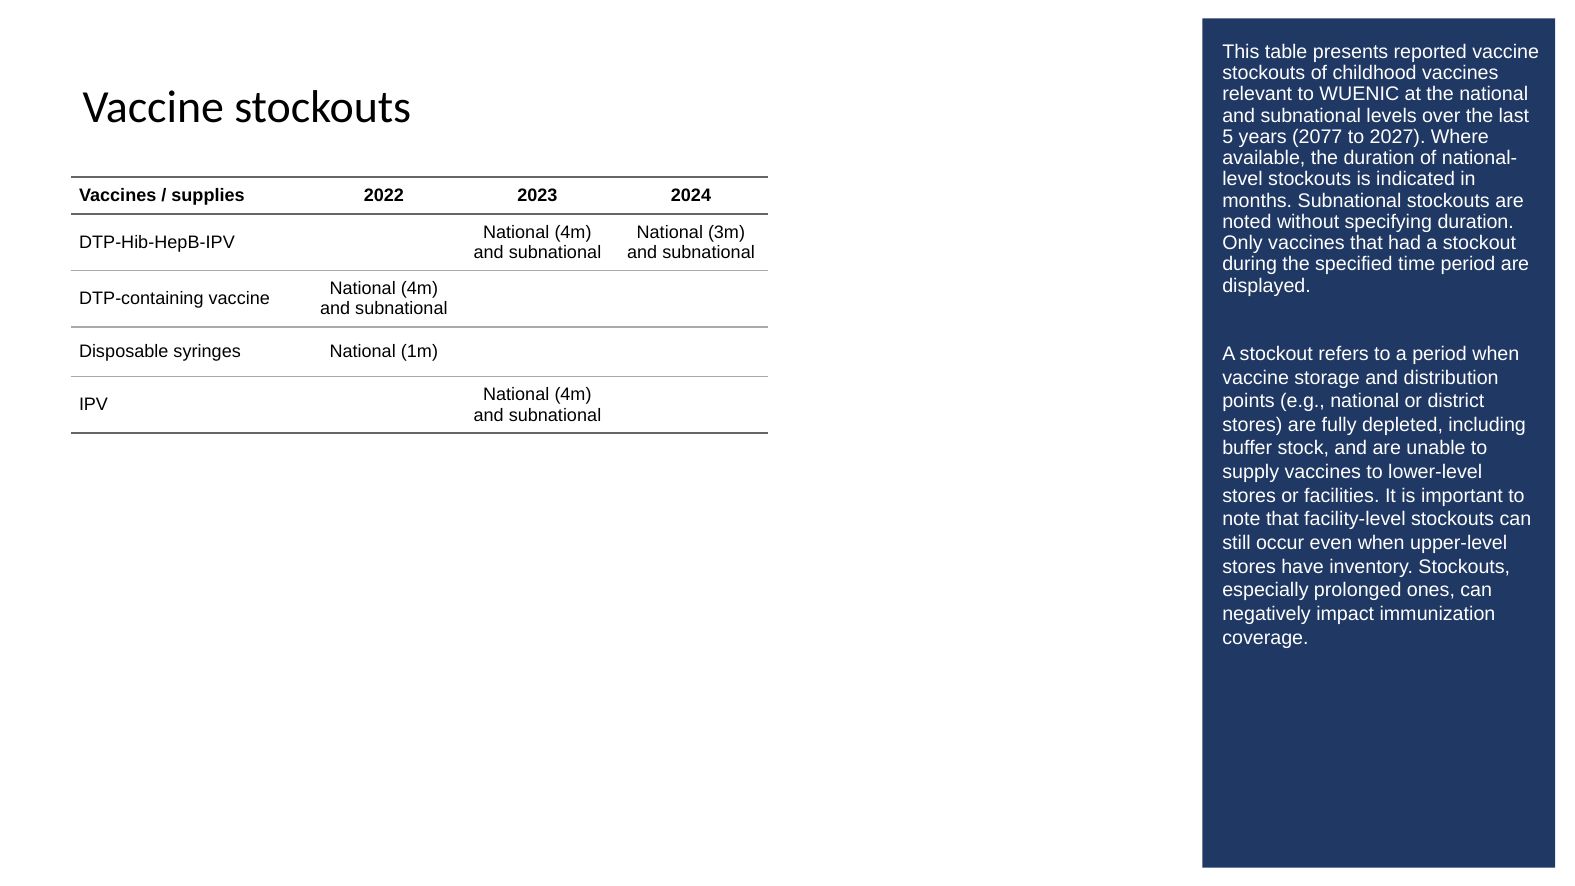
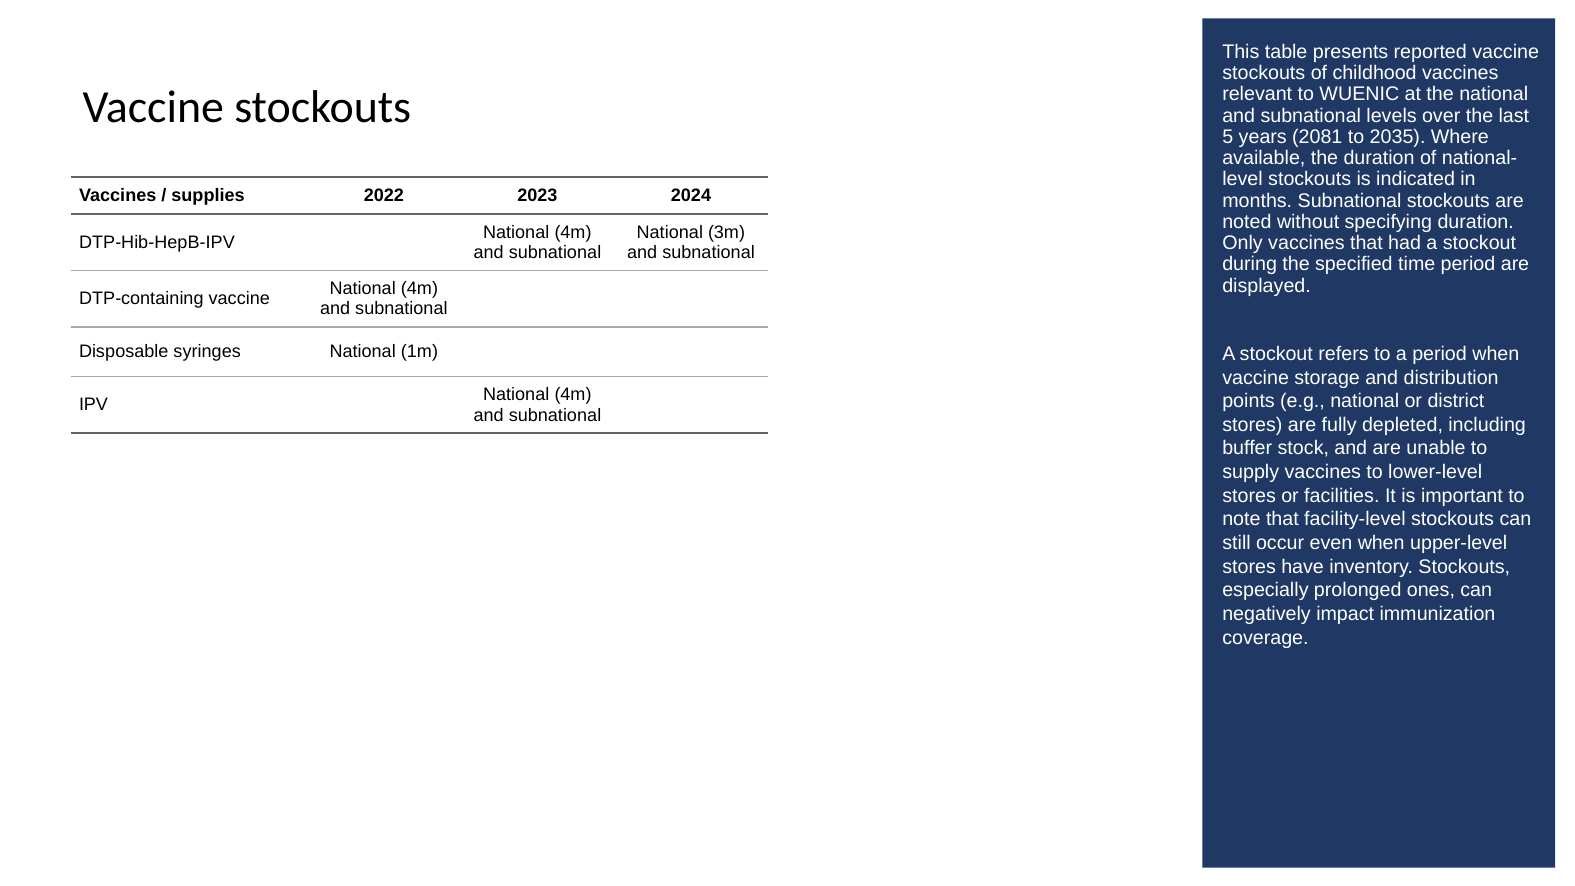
2077: 2077 -> 2081 (1317, 137)
2027: 2027 -> 2035 (1398, 137)
